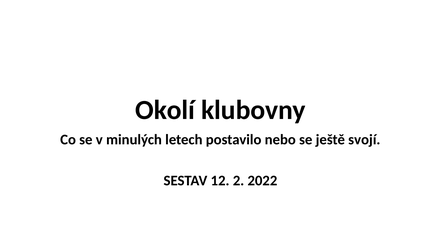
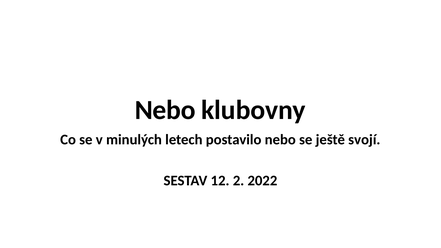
Okolí: Okolí -> Nebo (165, 110)
